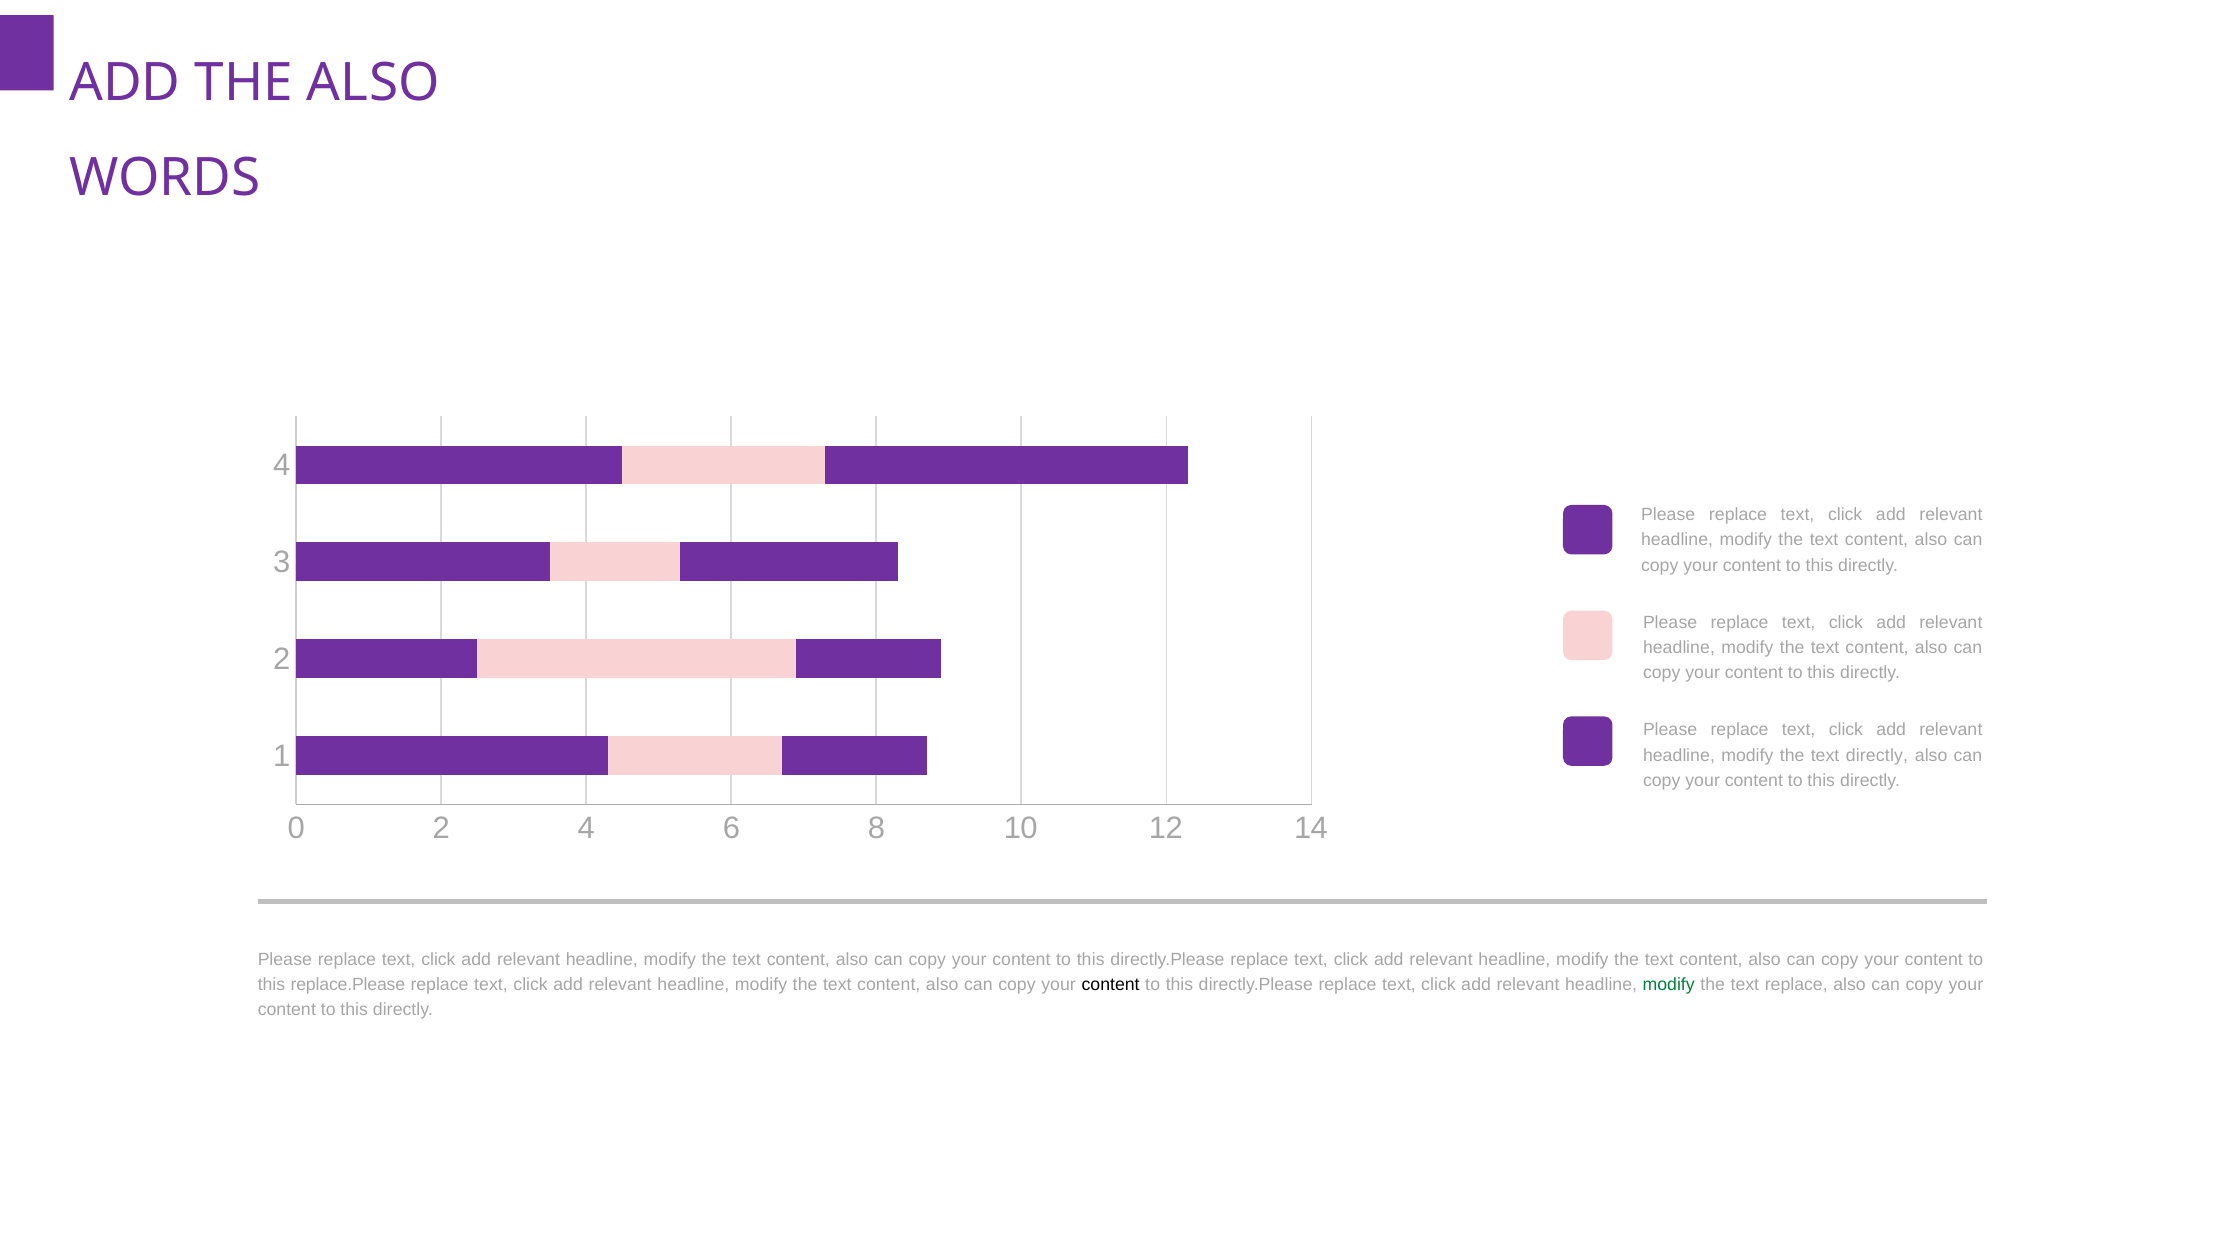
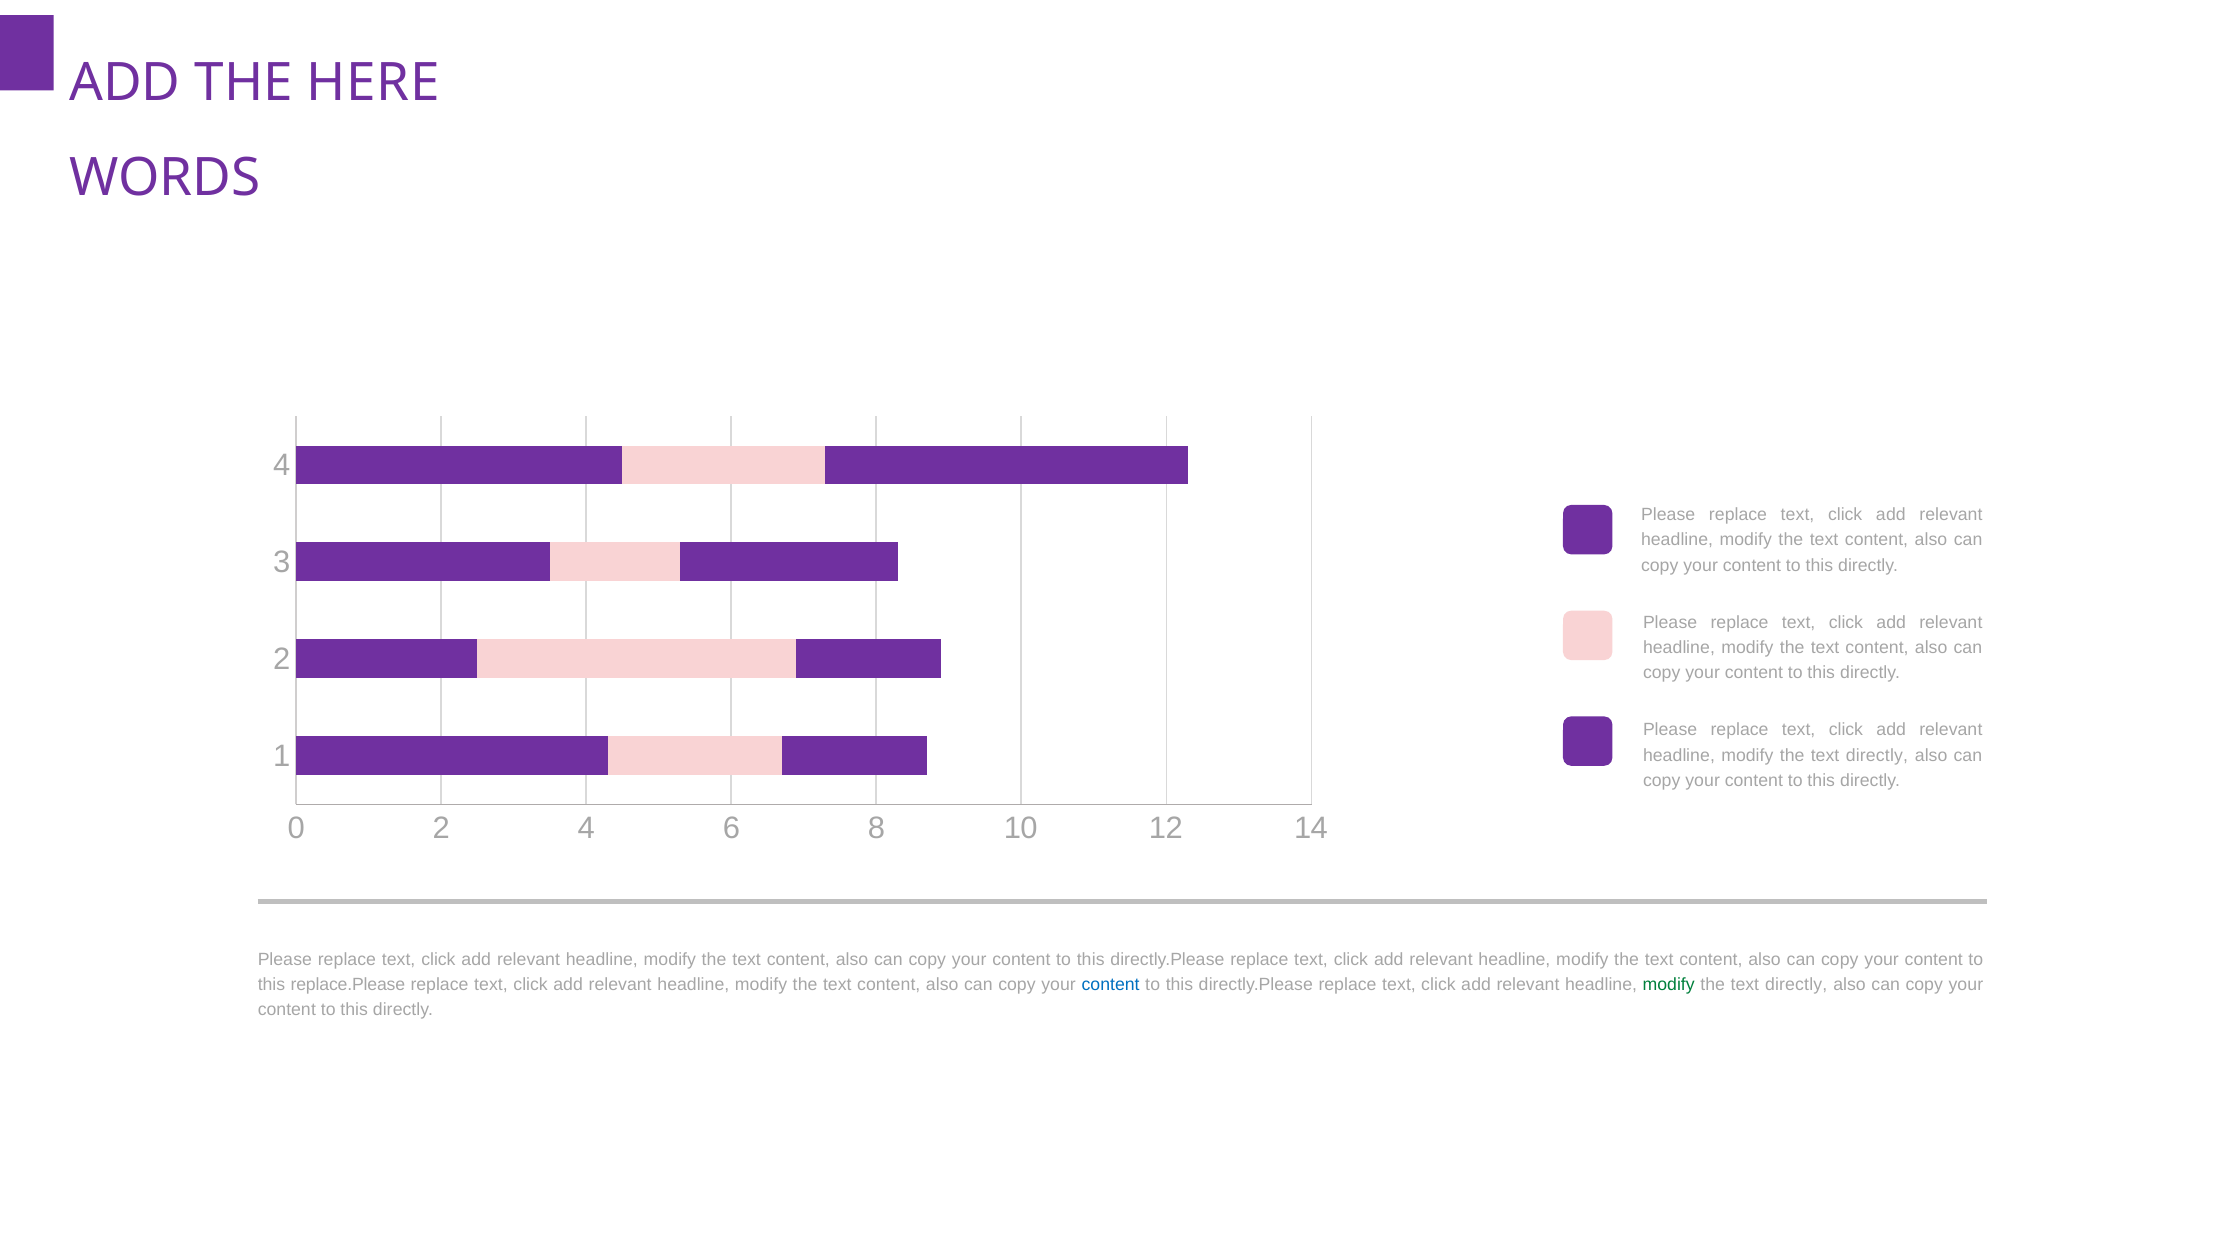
THE ALSO: ALSO -> HERE (373, 83)
content colour: black -> blue (1111, 984)
replace: replace -> directly (1796, 984)
